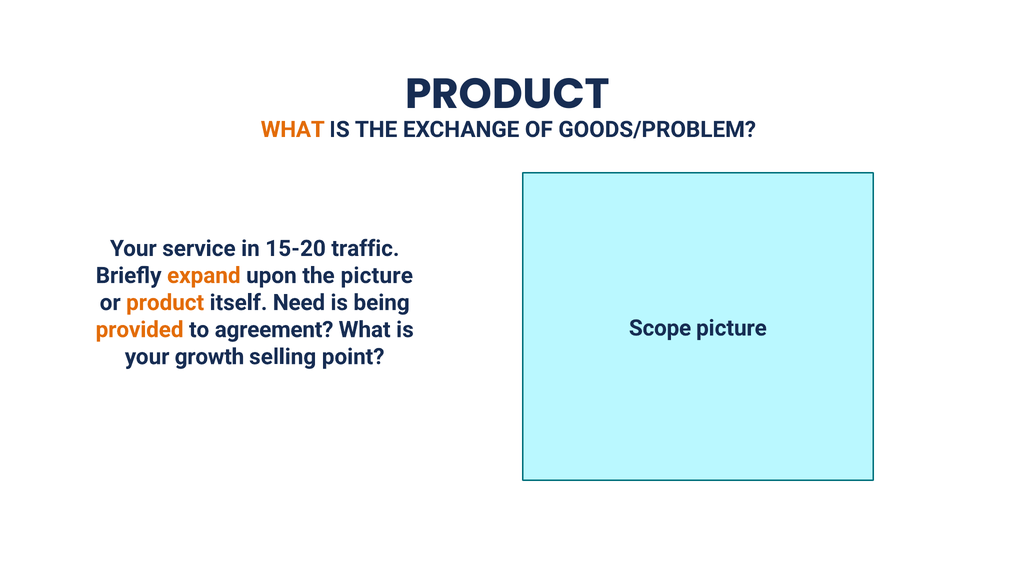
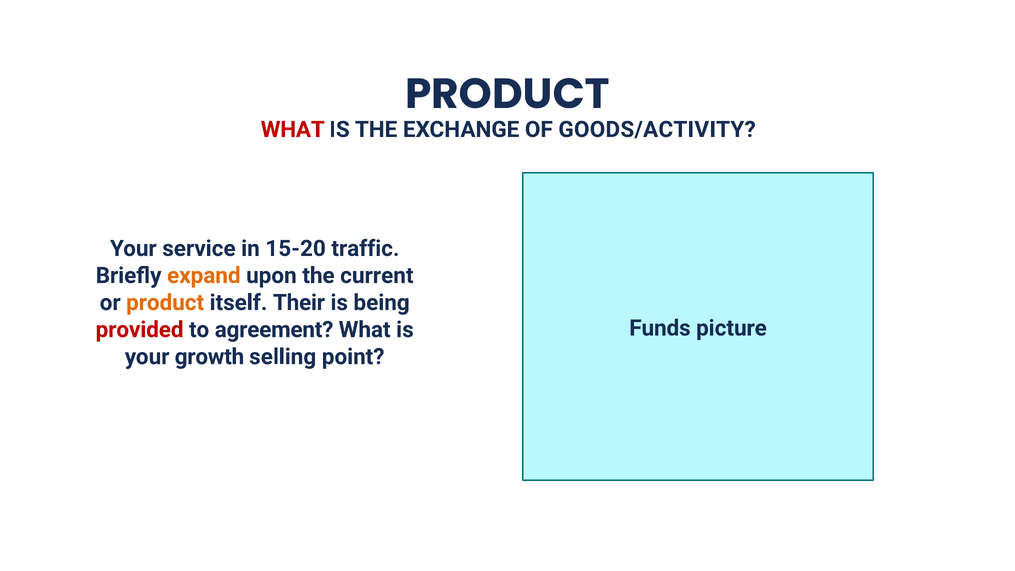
WHAT colour: orange -> red (293, 130)
GOODS/PROBLEM: GOODS/PROBLEM -> GOODS/ACTIVITY (657, 130)
the picture: picture -> current (377, 276)
Need: Need -> Their (299, 303)
Scope: Scope -> Funds (660, 328)
provided colour: orange -> red (140, 330)
